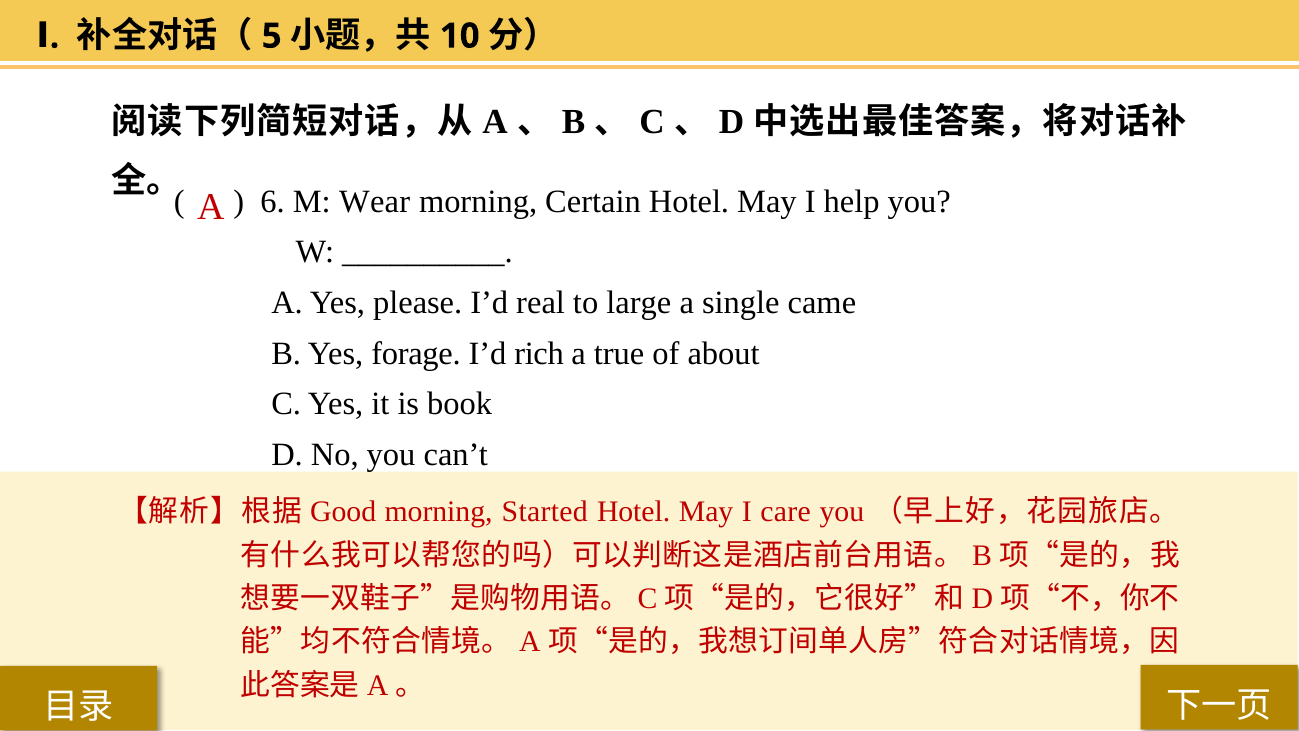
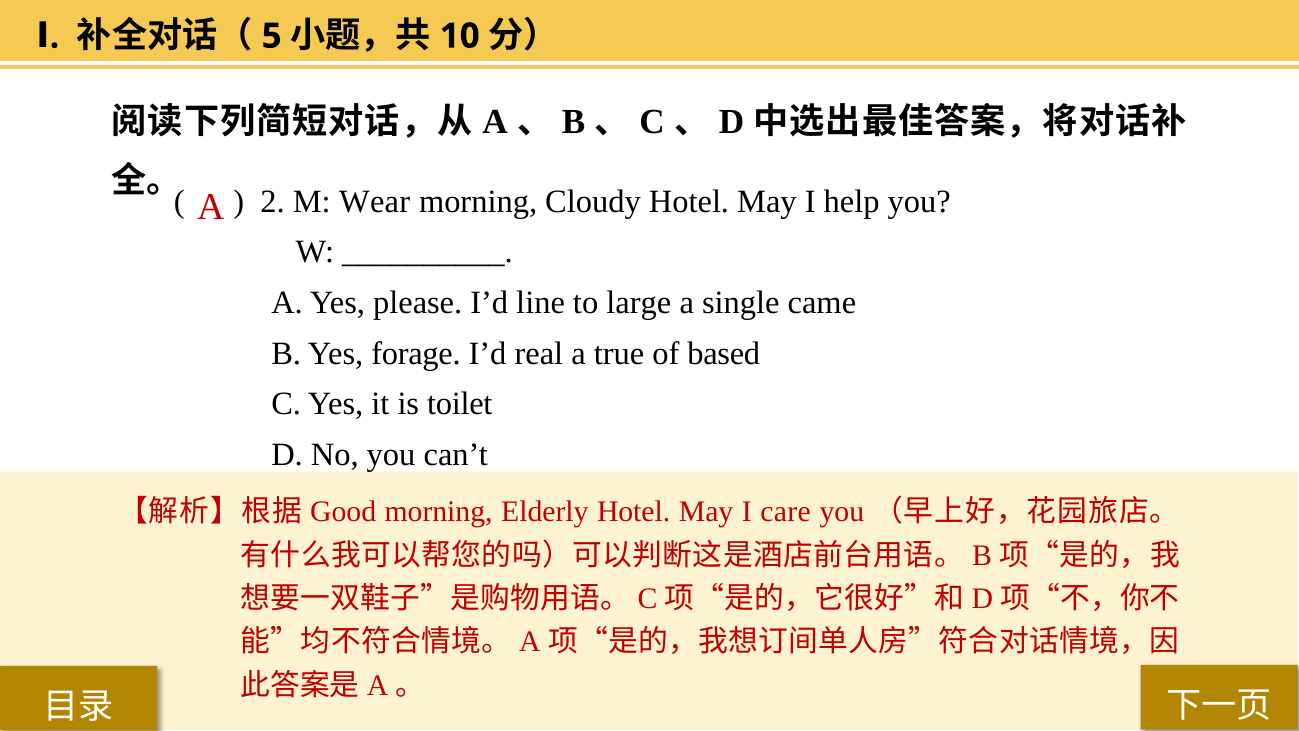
6: 6 -> 2 (272, 201)
Certain: Certain -> Cloudy (593, 201)
real: real -> line (541, 303)
rich: rich -> real (539, 353)
about: about -> based (724, 353)
book: book -> toilet (460, 404)
Started: Started -> Elderly (545, 512)
